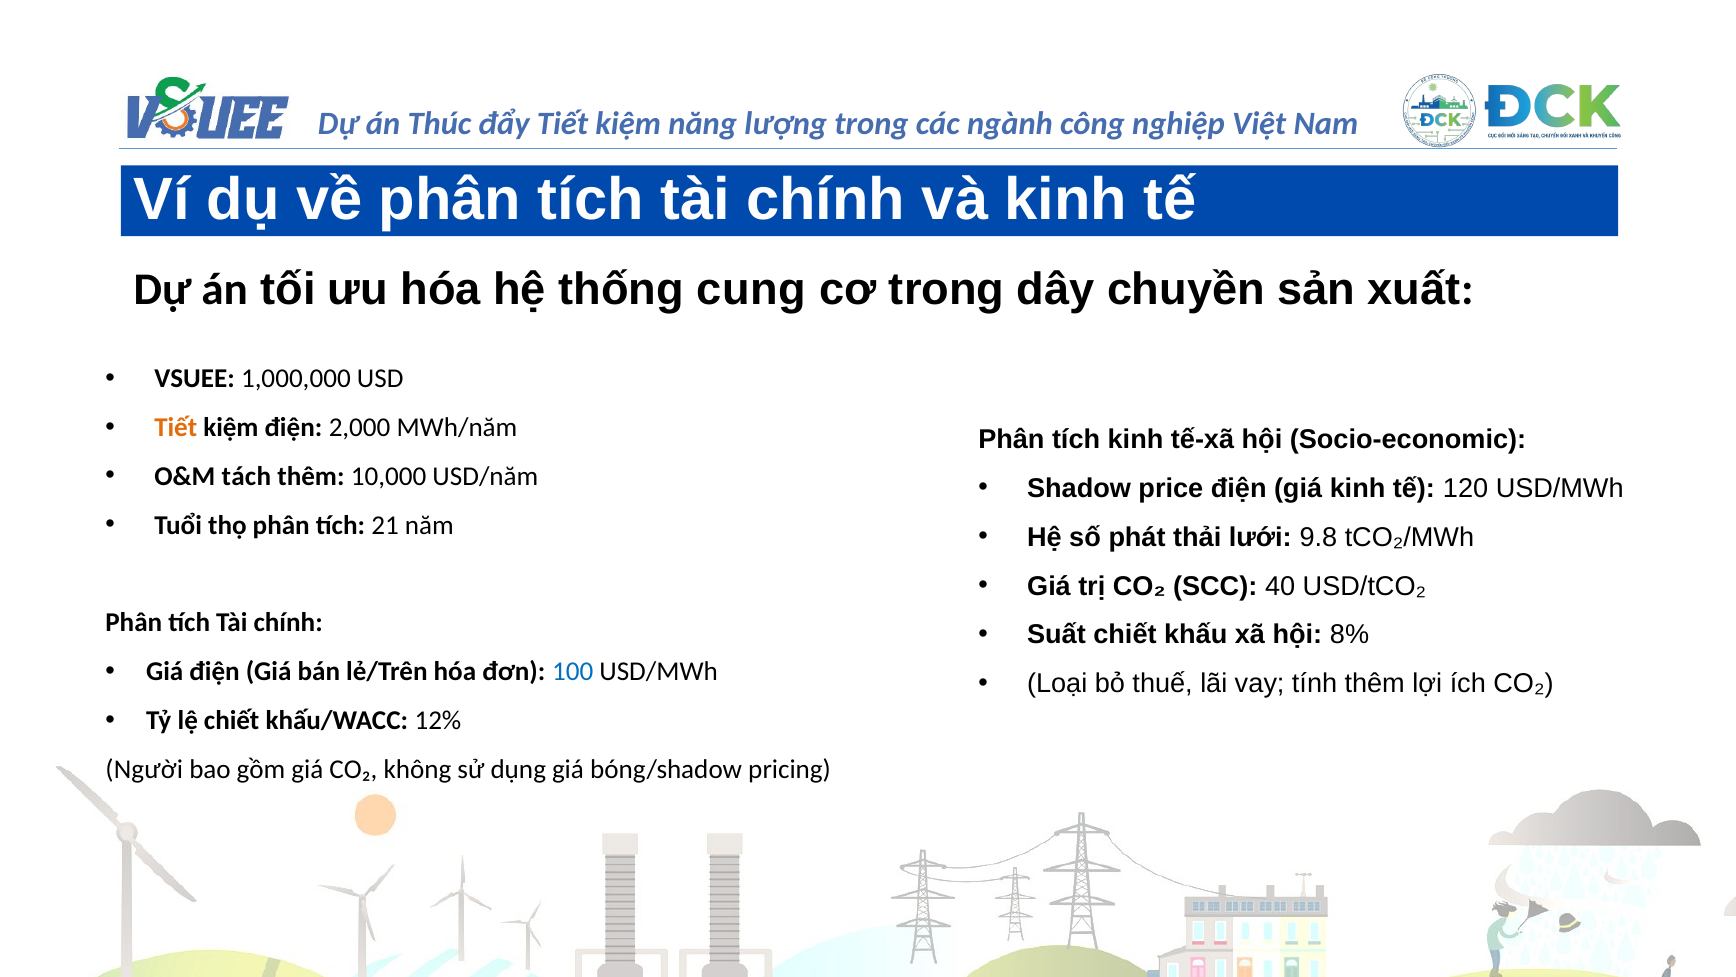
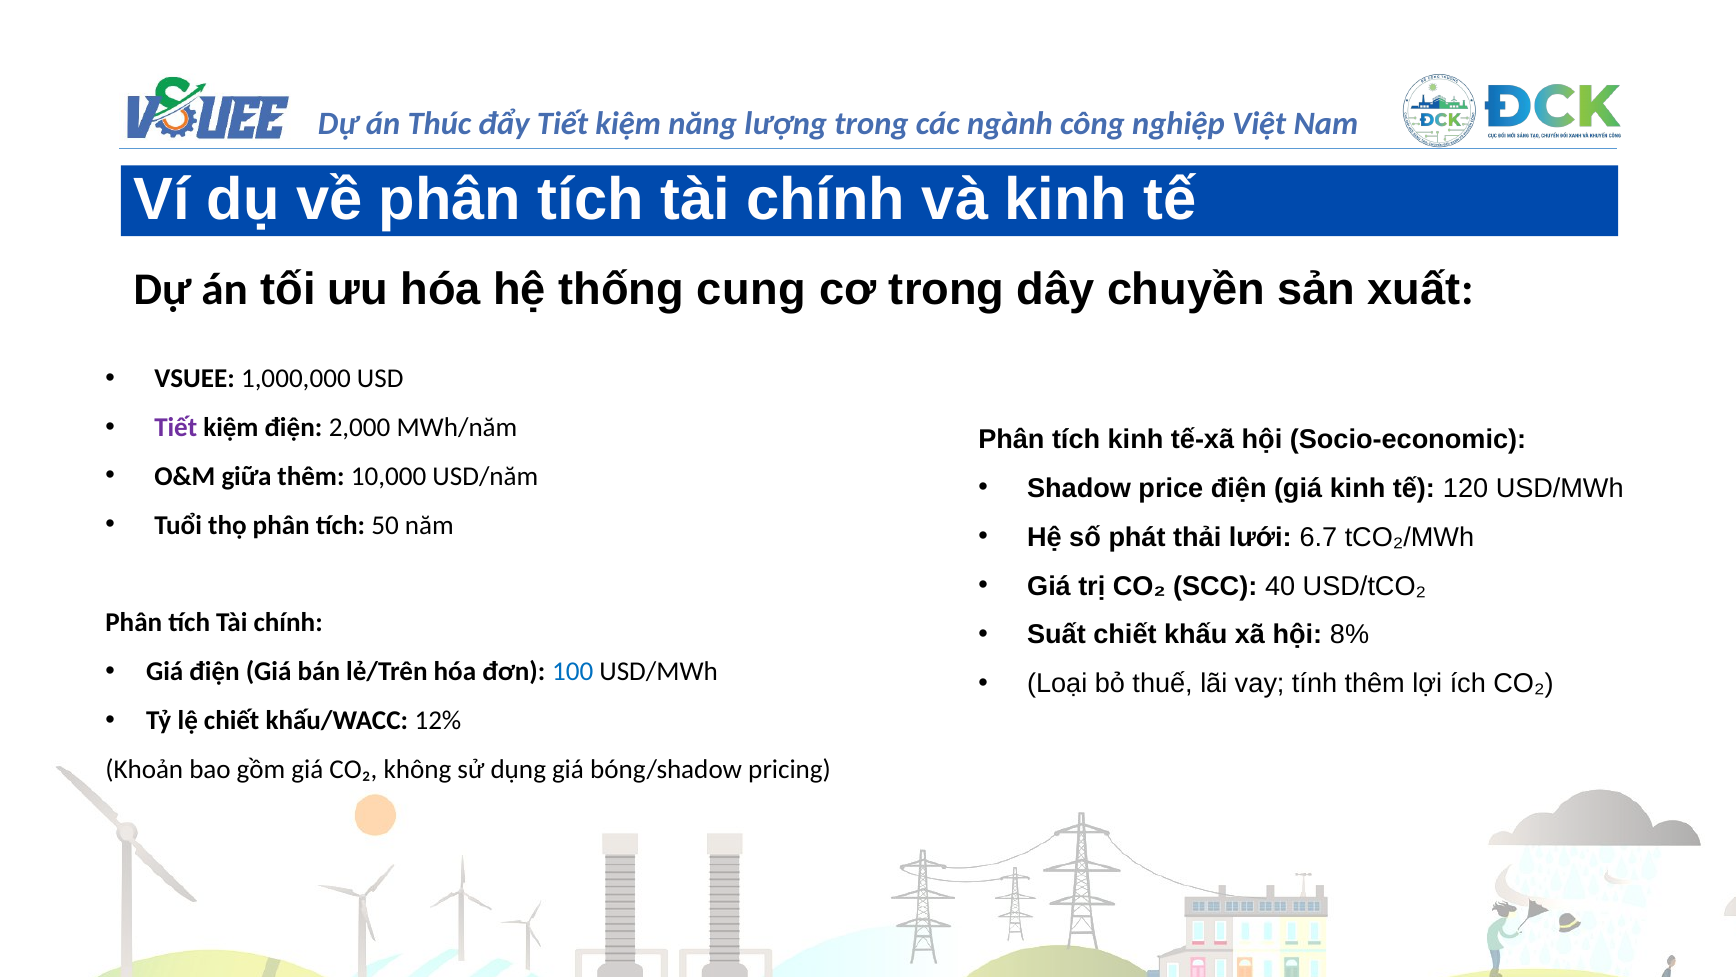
Tiết colour: orange -> purple (176, 428)
tách: tách -> giữa (247, 476)
21: 21 -> 50 (385, 525)
9.8: 9.8 -> 6.7 (1318, 537)
Người: Người -> Khoản (144, 769)
